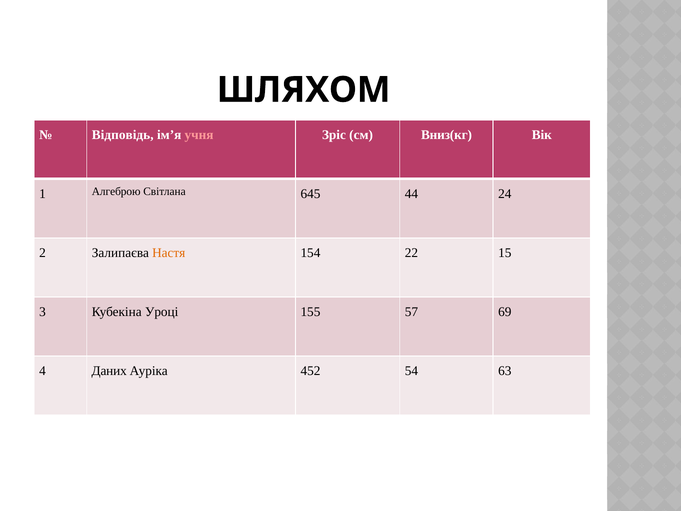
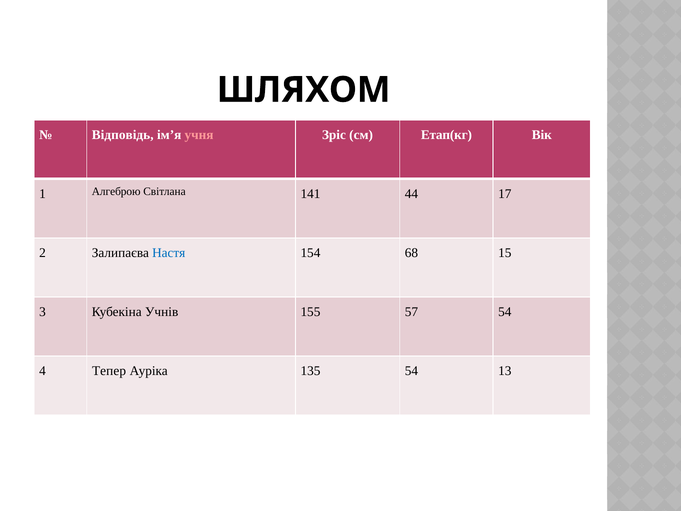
Вниз(кг: Вниз(кг -> Етап(кг (446, 135)
645: 645 -> 141 (310, 194)
24: 24 -> 17 (505, 194)
Настя colour: orange -> blue (169, 253)
22: 22 -> 68 (411, 253)
Уроці: Уроці -> Учнів (162, 312)
57 69: 69 -> 54 (505, 312)
Даних: Даних -> Тепер (109, 371)
452: 452 -> 135 (310, 371)
63: 63 -> 13 (505, 371)
